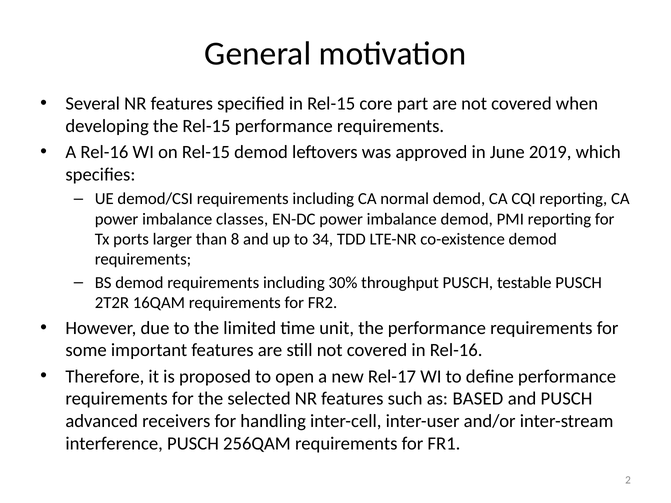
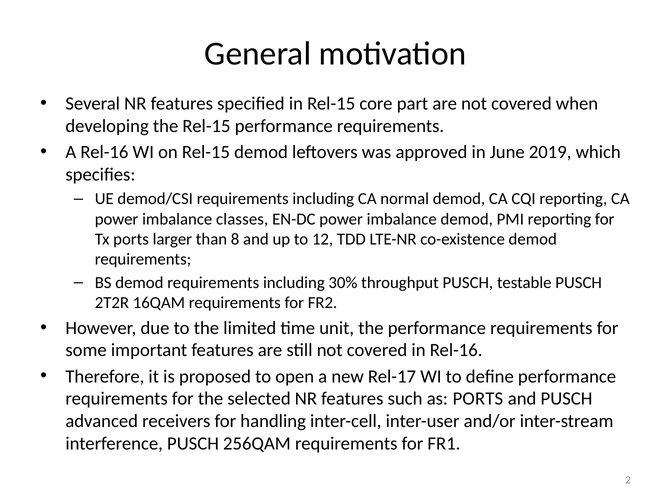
34: 34 -> 12 (323, 239)
as BASED: BASED -> PORTS (478, 399)
